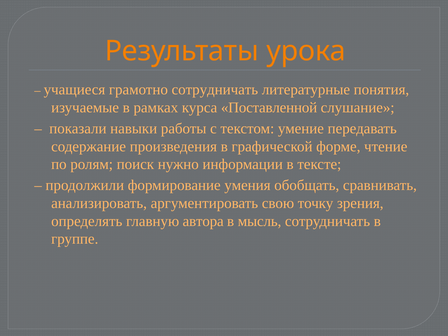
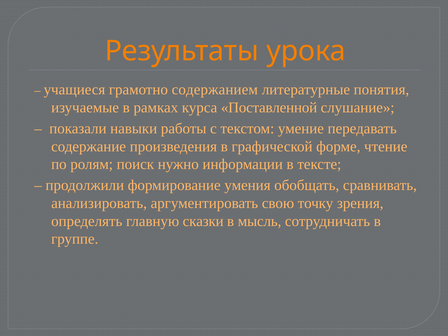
грамотно сотрудничать: сотрудничать -> содержанием (215, 90)
автора: автора -> сказки (203, 221)
